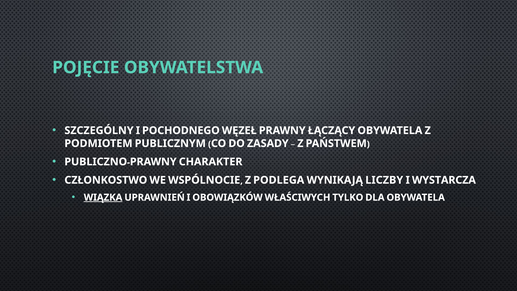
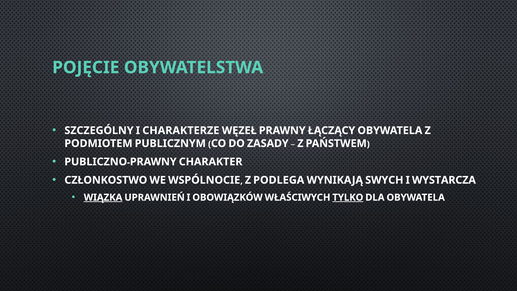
POCHODNEGO: POCHODNEGO -> CHARAKTERZE (181, 130)
LICZBY: LICZBY -> SWYCH (384, 180)
TYLKO underline: none -> present (348, 197)
